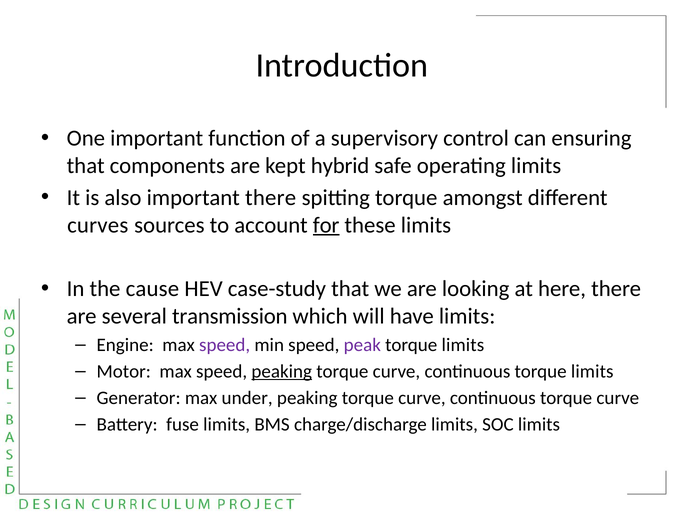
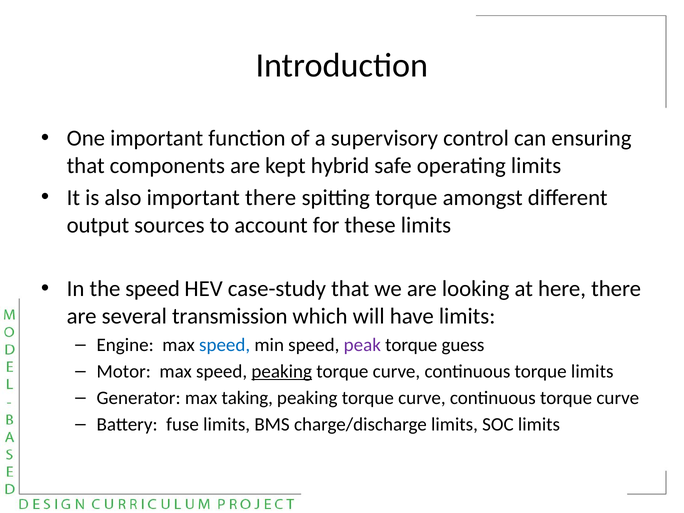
curves: curves -> output (98, 225)
for underline: present -> none (326, 225)
the cause: cause -> speed (153, 289)
speed colour: purple -> blue (225, 345)
limits: limits -> guess (463, 345)
under: under -> taking (247, 398)
